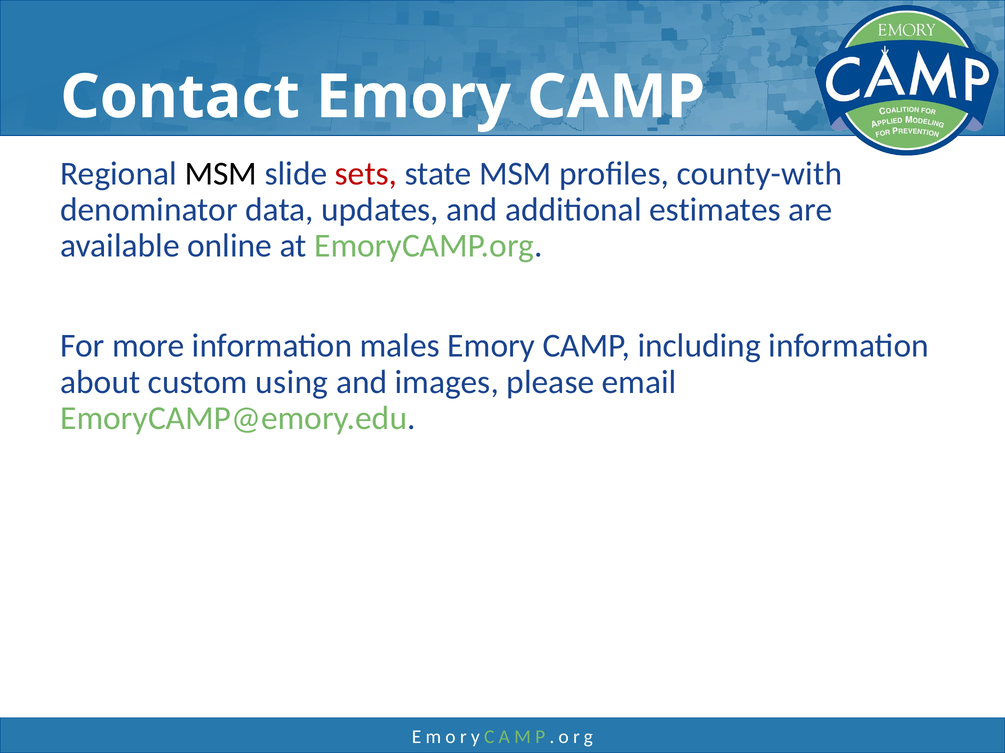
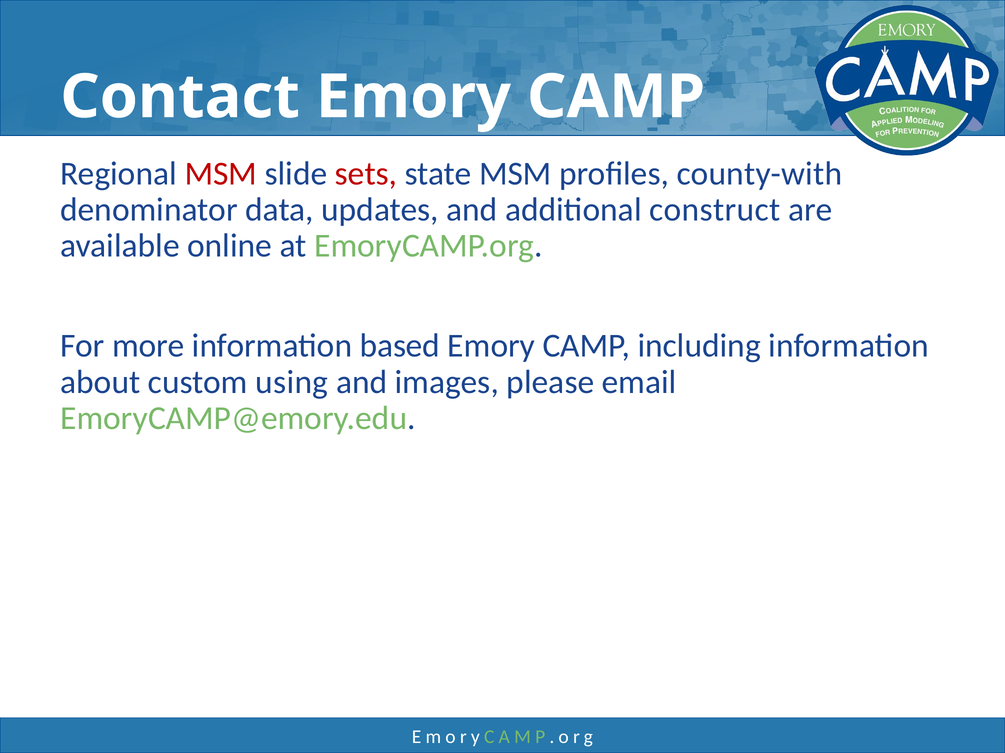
MSM colour: black -> red (221, 174)
estimates: estimates -> construct (715, 210)
males: males -> based (400, 346)
